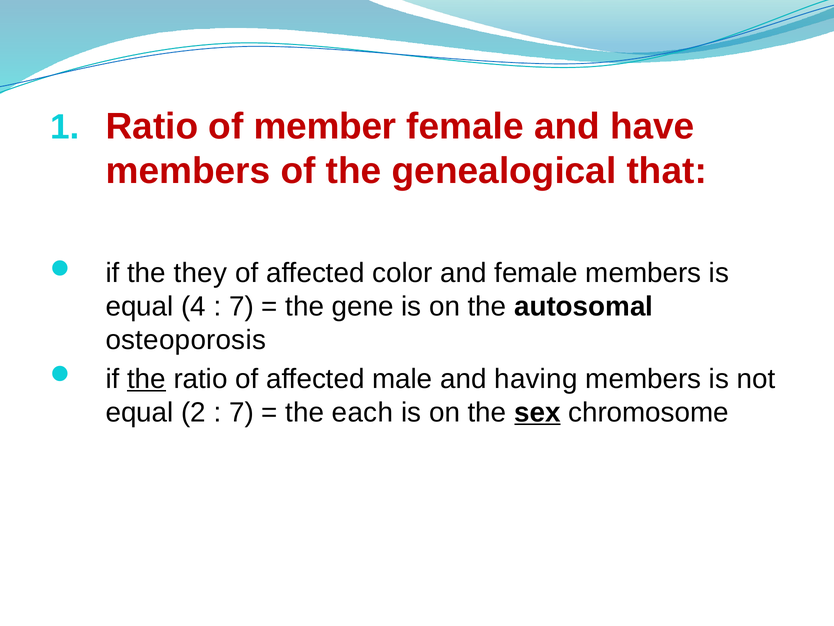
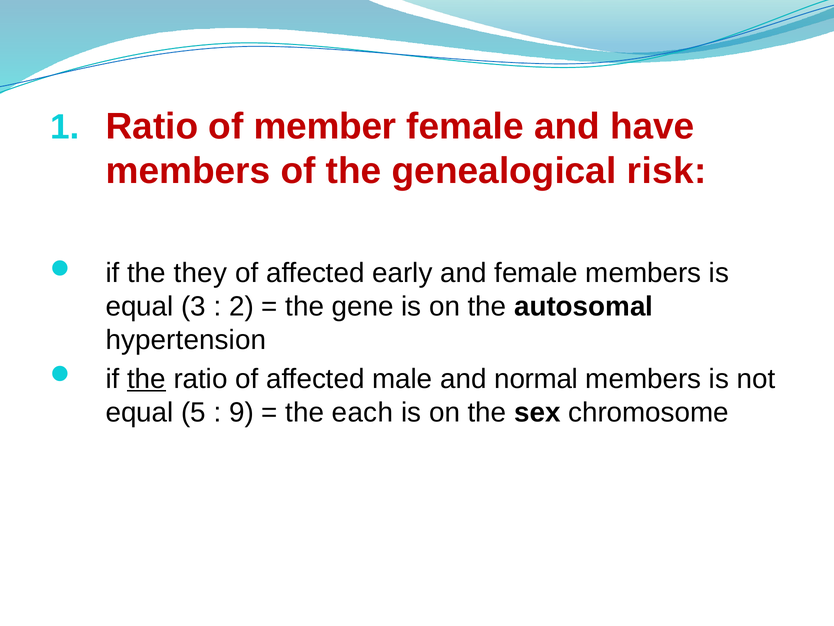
that: that -> risk (667, 171)
color: color -> early (402, 273)
4: 4 -> 3 (194, 306)
7: 7 -> 2 (241, 306)
osteoporosis: osteoporosis -> hypertension (186, 340)
having: having -> normal (536, 379)
2: 2 -> 5 (194, 412)
7: 7 -> 9 (241, 412)
sex underline: present -> none (537, 412)
